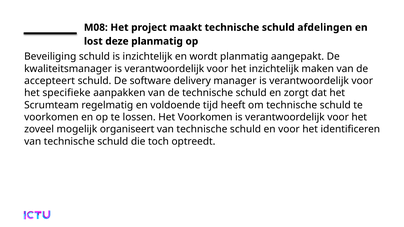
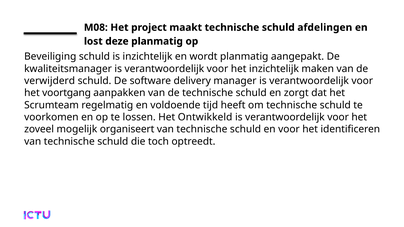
accepteert: accepteert -> verwijderd (50, 81)
specifieke: specifieke -> voortgang (67, 93)
Het Voorkomen: Voorkomen -> Ontwikkeld (205, 117)
